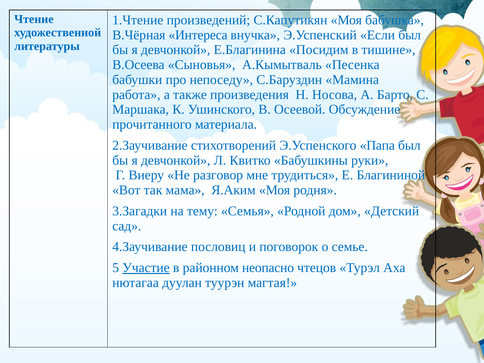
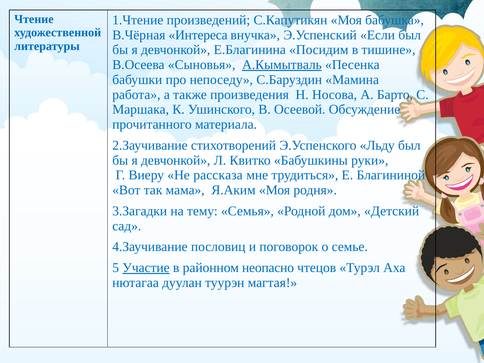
А.Кымытваль underline: none -> present (282, 65)
Папа: Папа -> Льду (377, 145)
разговор: разговор -> рассказа (218, 175)
